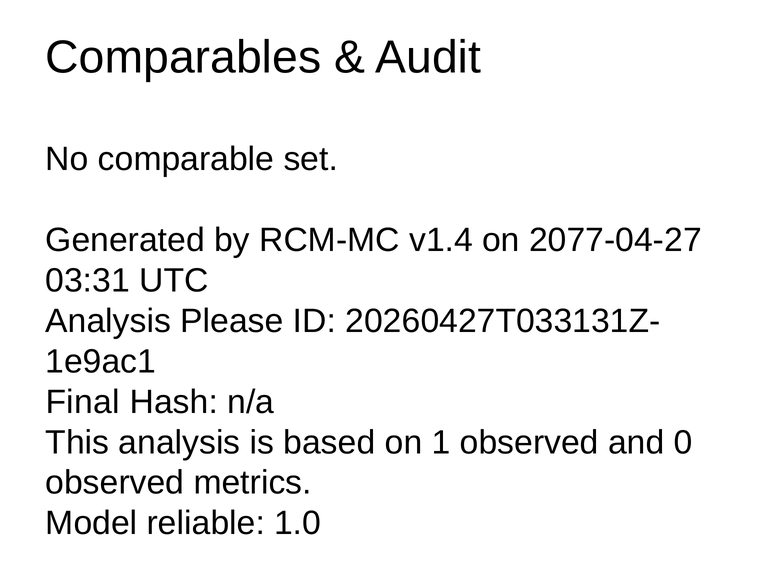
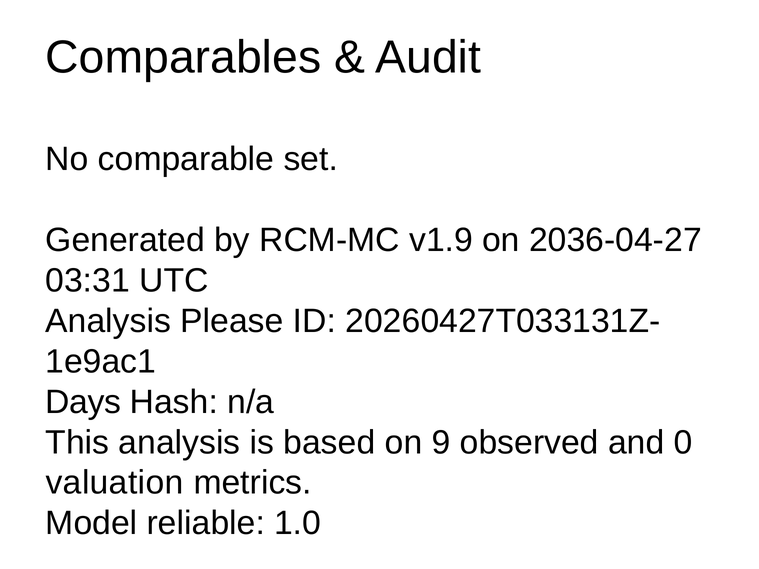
v1.4: v1.4 -> v1.9 (441, 240)
2077-04-27: 2077-04-27 -> 2036-04-27 (615, 240)
Final: Final -> Days (83, 402)
1: 1 -> 9 (441, 443)
observed: observed -> valuation (115, 483)
